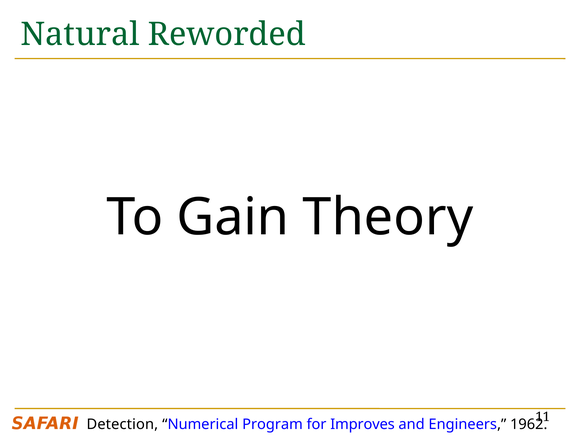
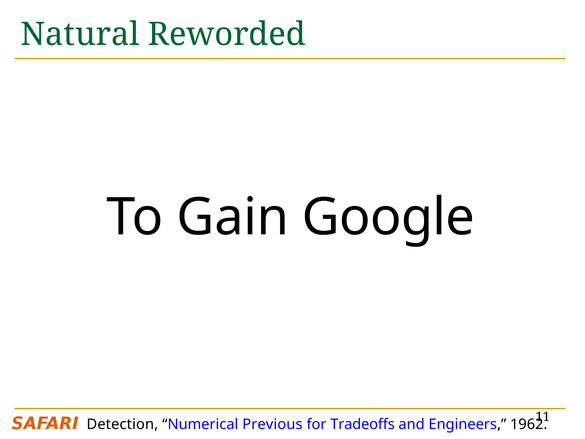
Theory: Theory -> Google (388, 217)
Program: Program -> Previous (272, 424)
Improves: Improves -> Tradeoffs (363, 424)
